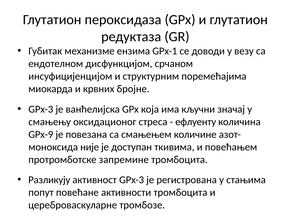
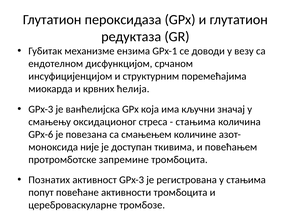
бројне: бројне -> ћелија (133, 89)
ефлуенту: ефлуенту -> стањима (196, 122)
GPx-9: GPx-9 -> GPx-6 (41, 135)
Разликују: Разликују -> Познатих (49, 180)
